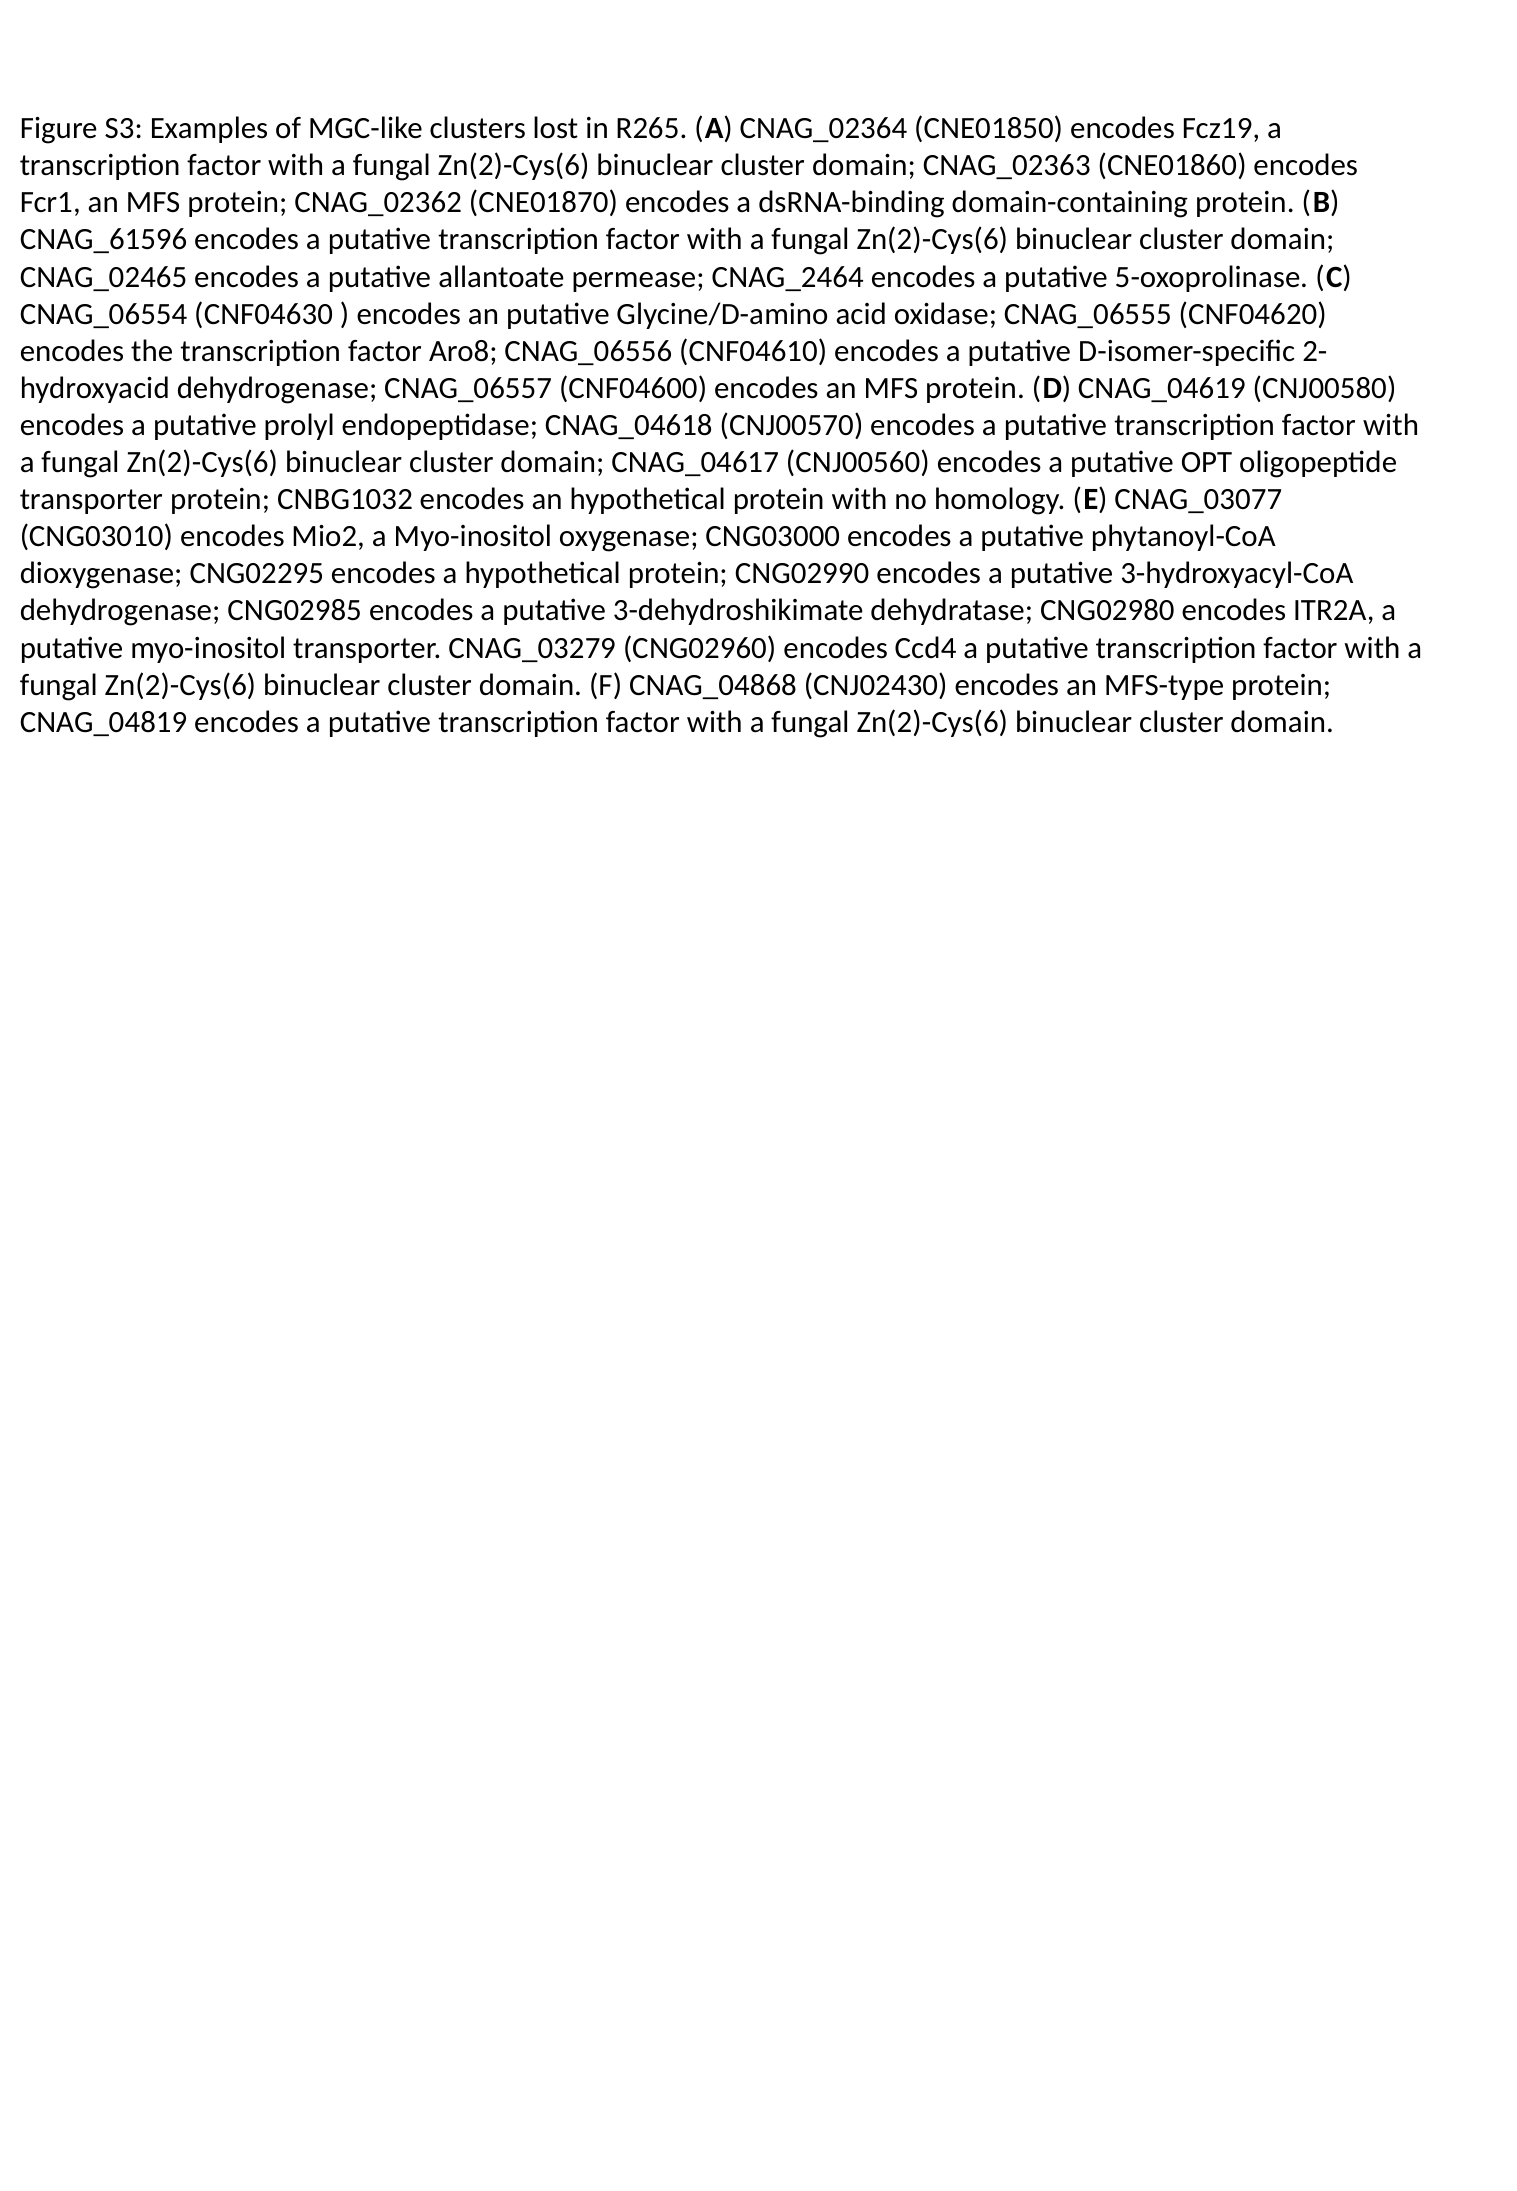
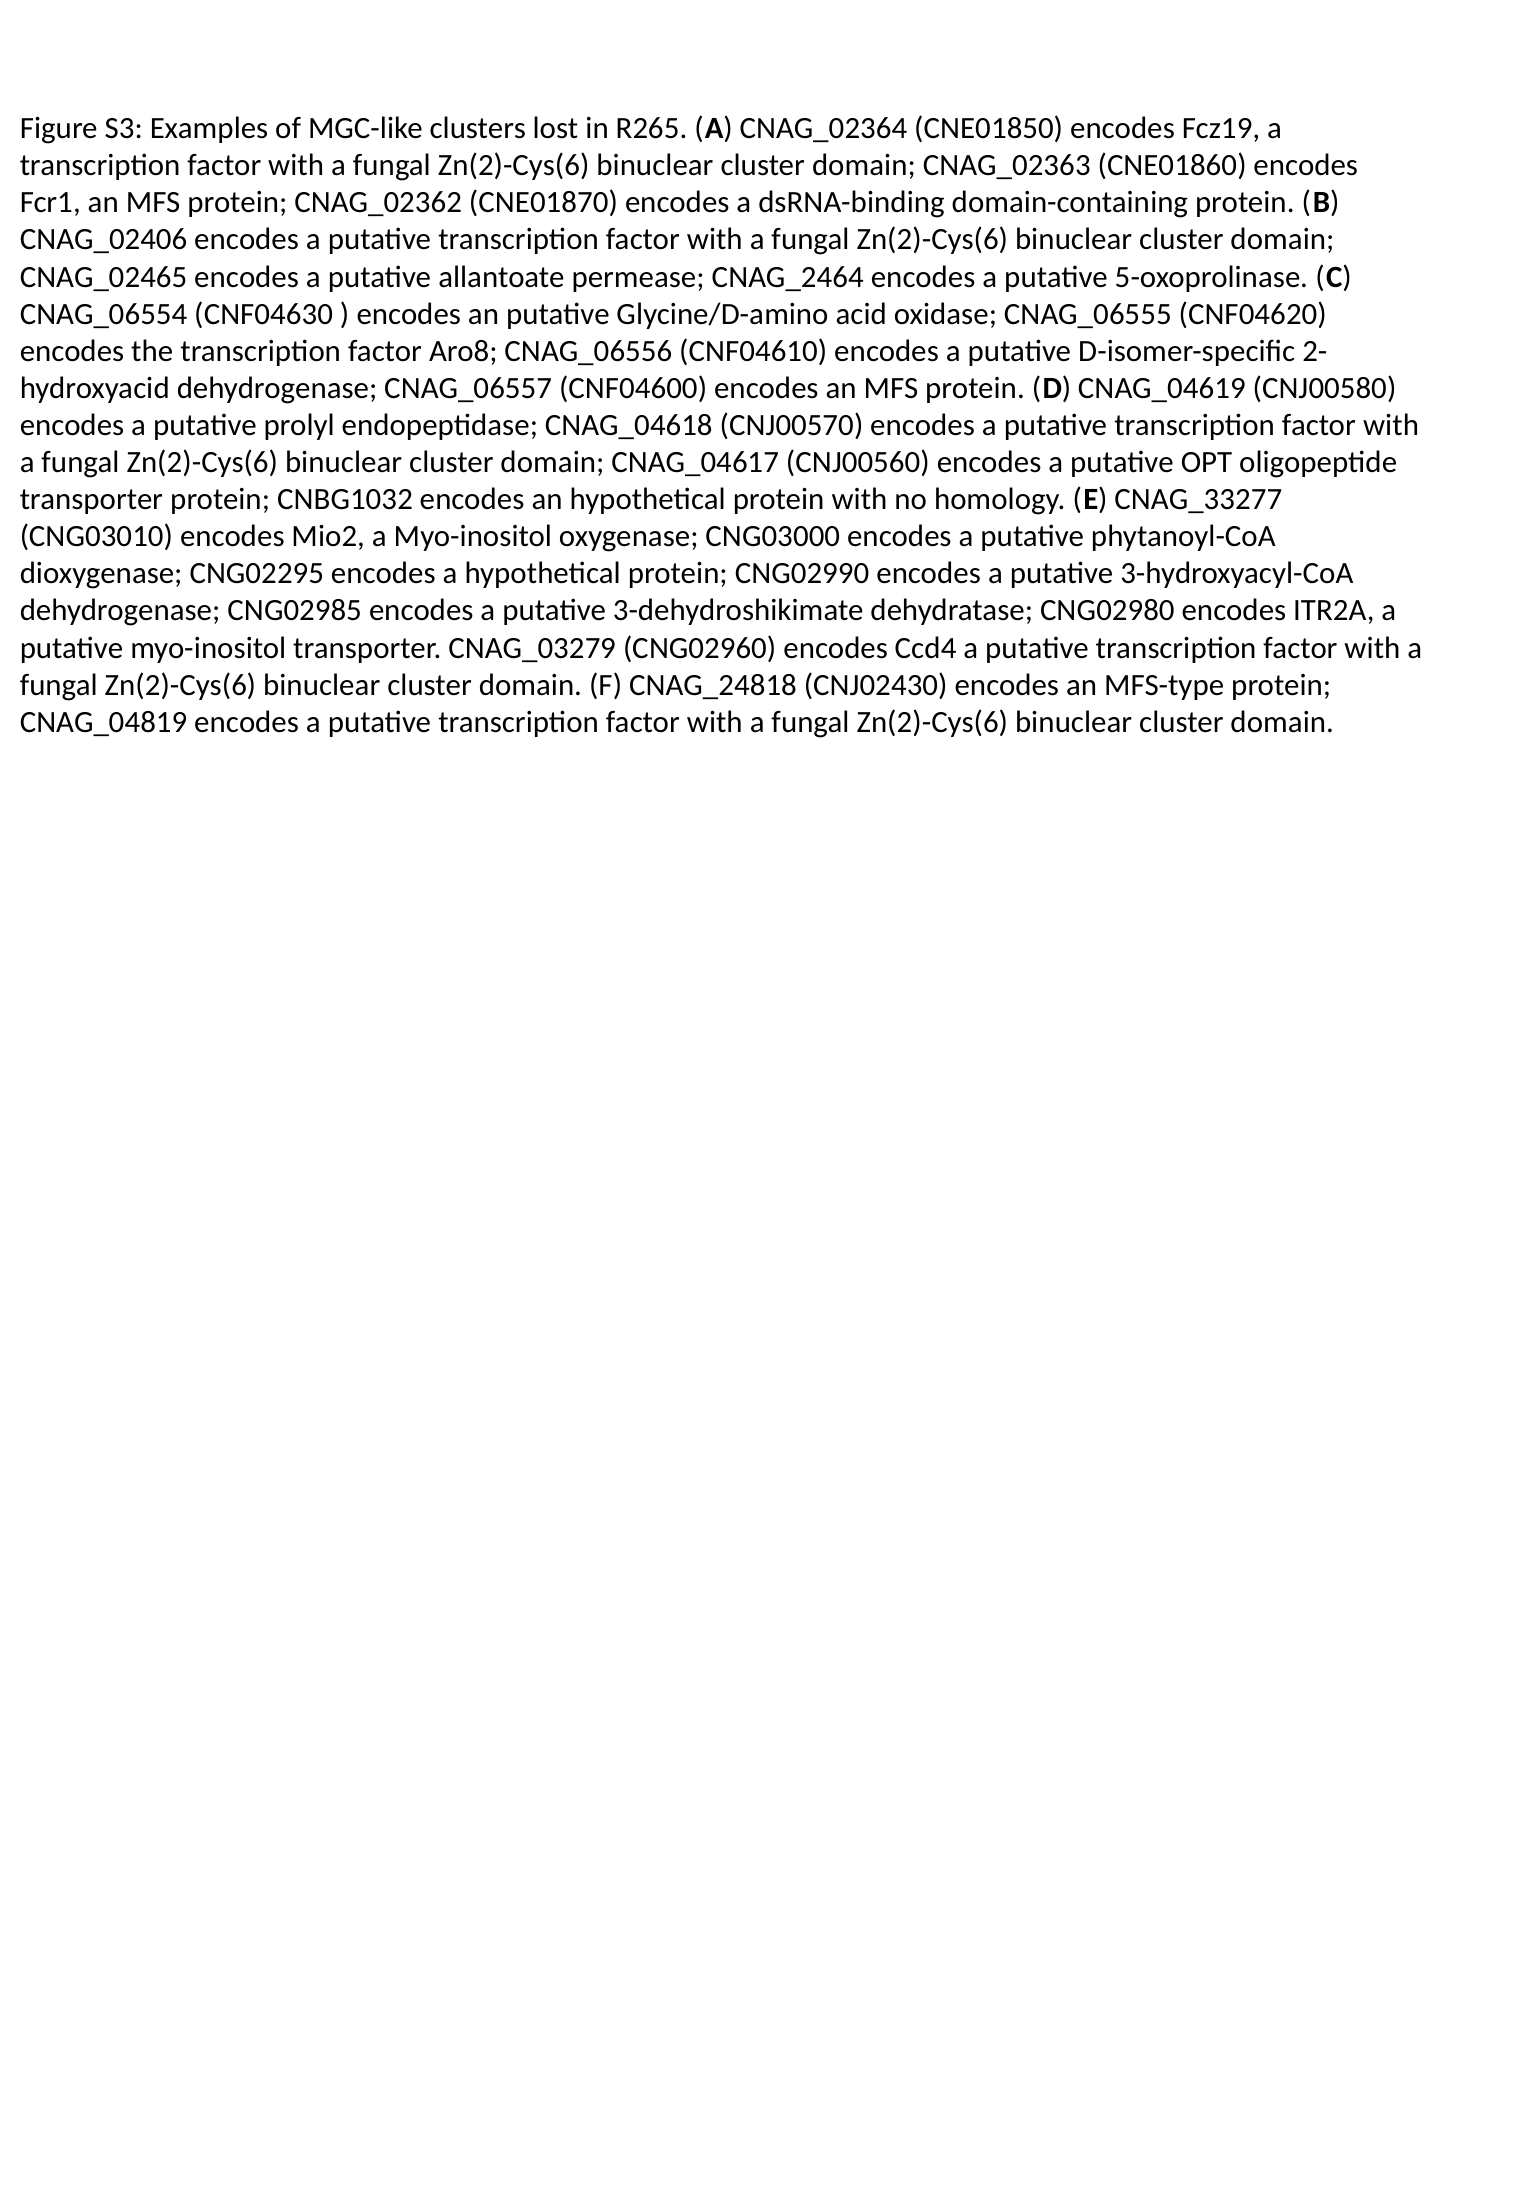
CNAG_61596: CNAG_61596 -> CNAG_02406 (104, 240)
CNAG_03077: CNAG_03077 -> CNAG_33277 (1198, 500)
CNAG_04868: CNAG_04868 -> CNAG_24818 (713, 685)
